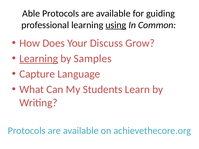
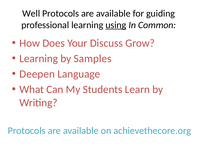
Able: Able -> Well (31, 13)
Learning underline: present -> none (39, 59)
Capture: Capture -> Deepen (37, 74)
